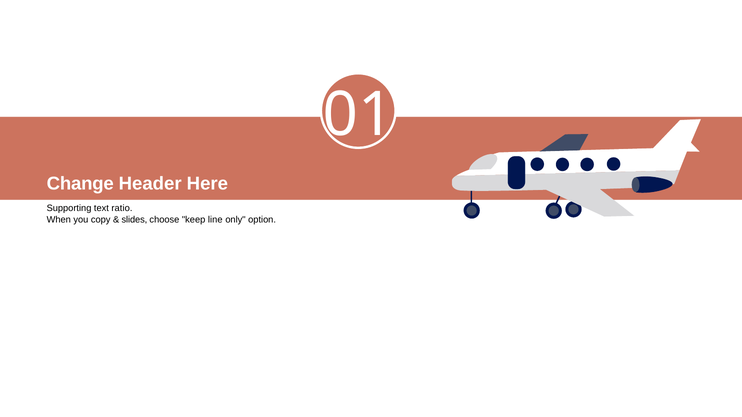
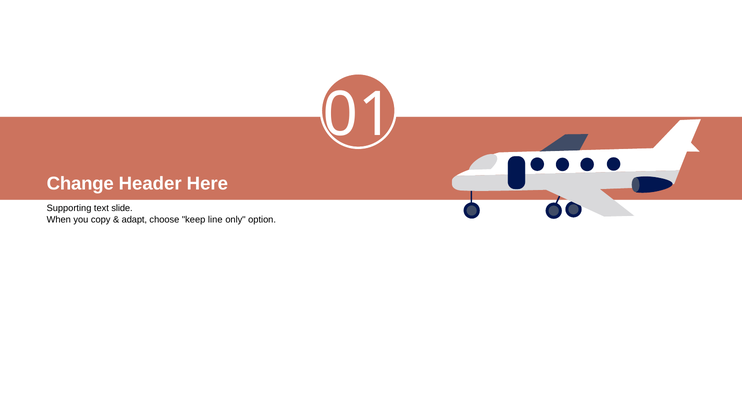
ratio: ratio -> slide (122, 209)
slides: slides -> adapt (134, 220)
